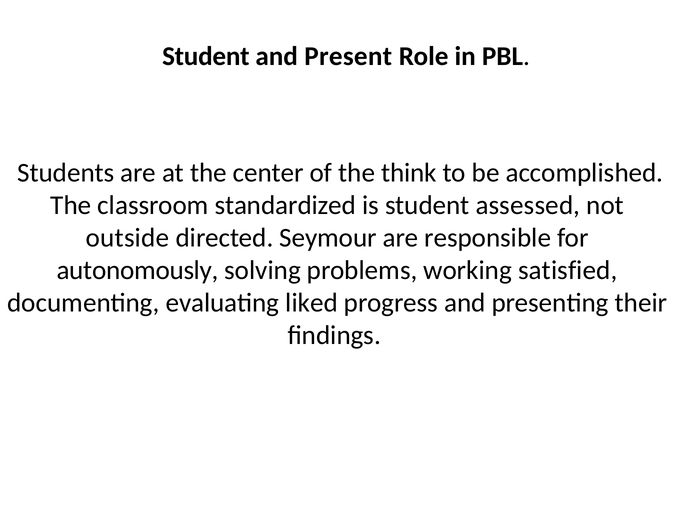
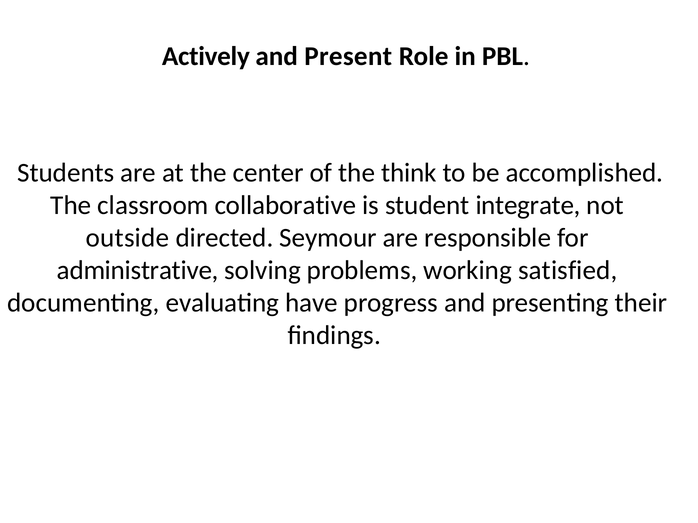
Student: Student -> Actively (206, 56)
standardized: standardized -> collaborative (285, 205)
assessed: assessed -> integrate (528, 205)
autonomously: autonomously -> administrative (138, 271)
liked: liked -> have (312, 303)
